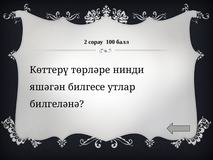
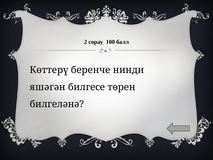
төрләре: төрләре -> беренче (91, 70)
утлар: утлар -> төрен (121, 87)
